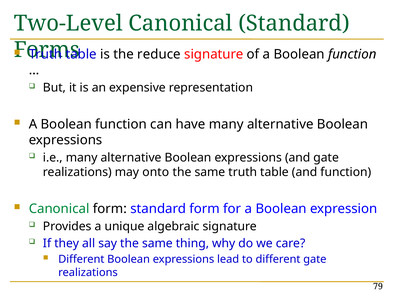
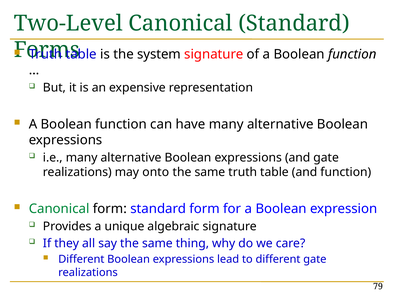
reduce: reduce -> system (159, 54)
